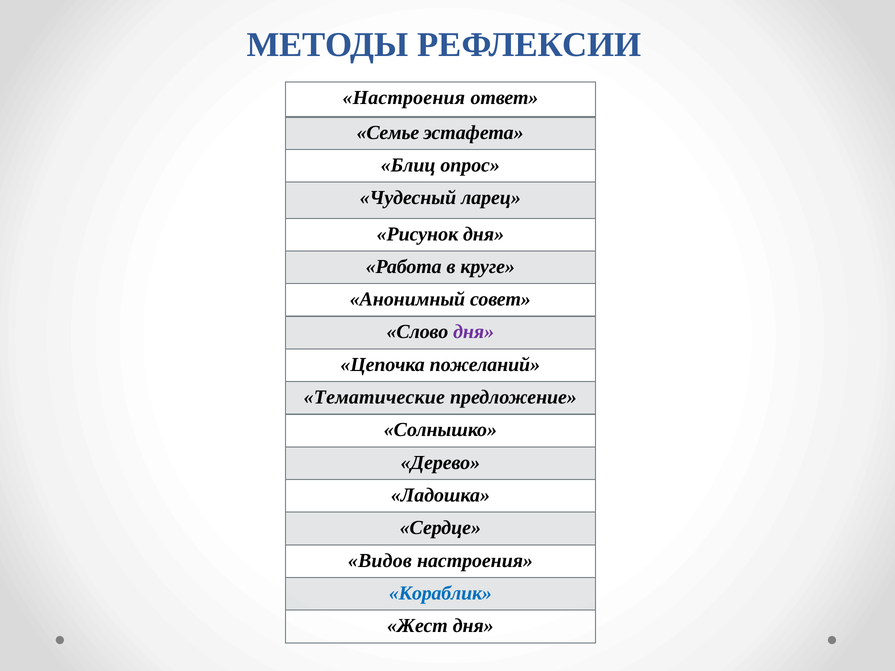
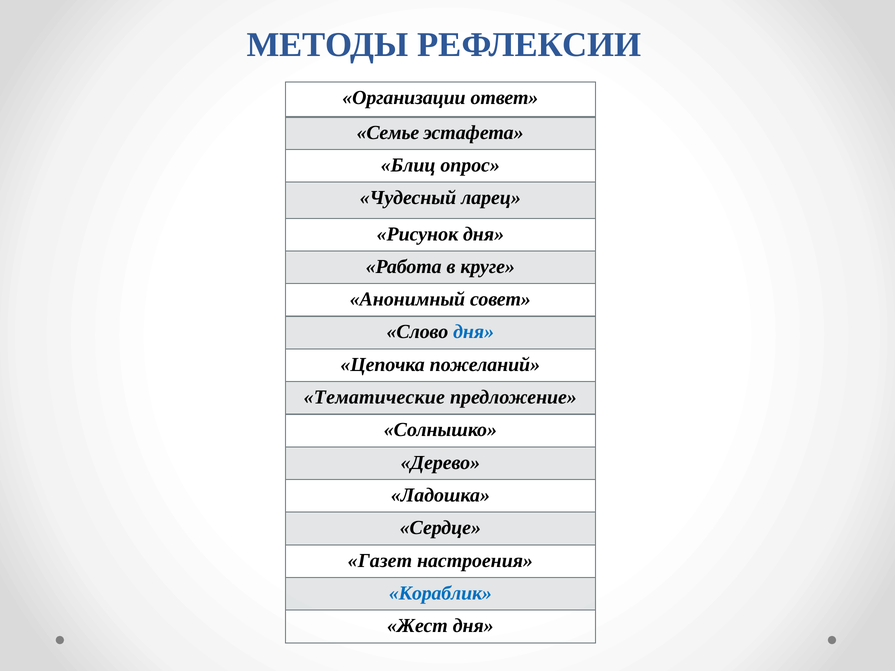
Настроения: Настроения -> Организации (404, 98)
дня colour: purple -> blue (474, 332)
Видов: Видов -> Газет (380, 561)
